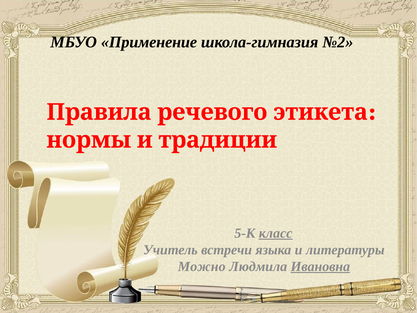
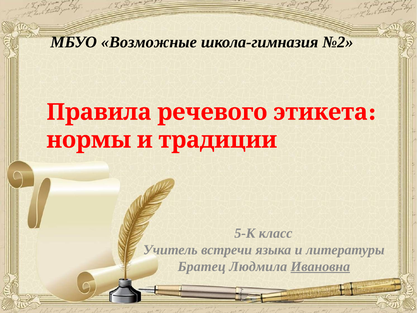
Применение: Применение -> Возможные (149, 42)
класс underline: present -> none (276, 233)
Можно: Можно -> Братец (202, 266)
